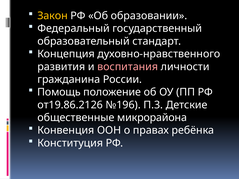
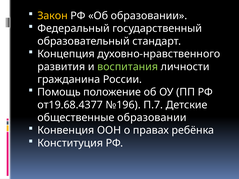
воспитания colour: pink -> light green (128, 67)
от19.86.2126: от19.86.2126 -> от19.68.4377 (70, 105)
П.3: П.3 -> П.7 (153, 105)
общественные микрорайона: микрорайона -> образовании (152, 118)
